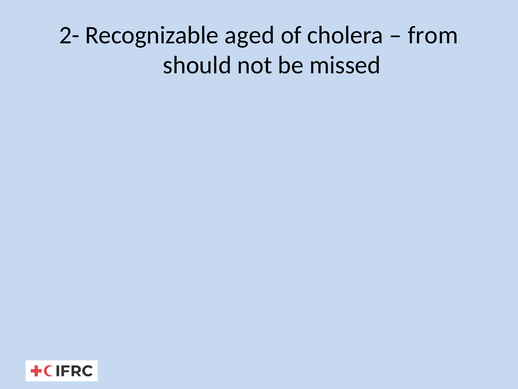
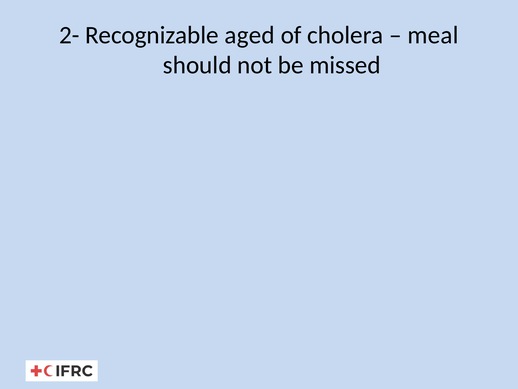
from: from -> meal (433, 35)
